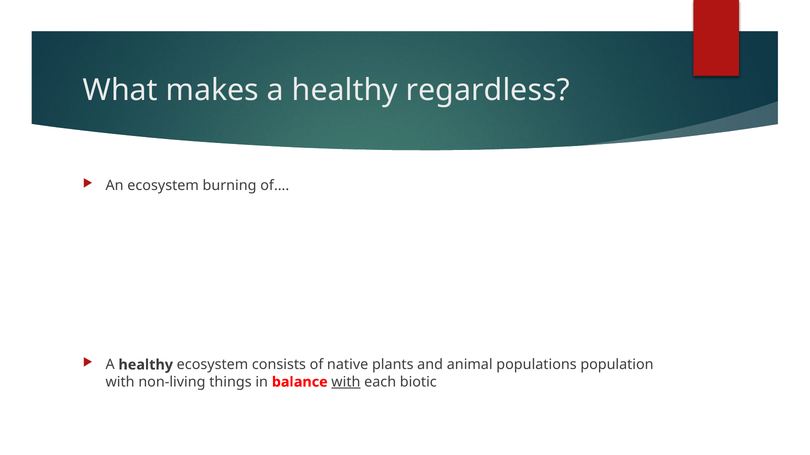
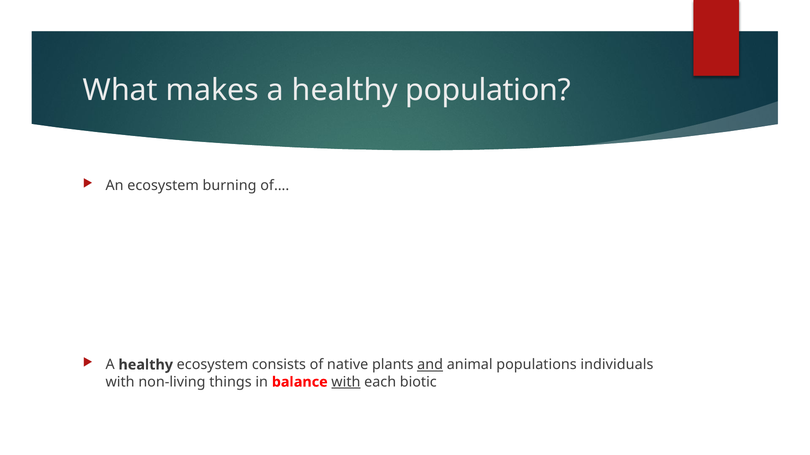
regardless: regardless -> population (488, 90)
and underline: none -> present (430, 365)
population: population -> individuals (617, 365)
